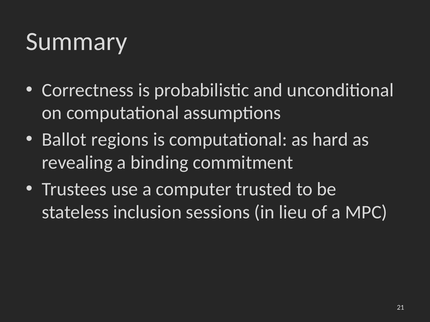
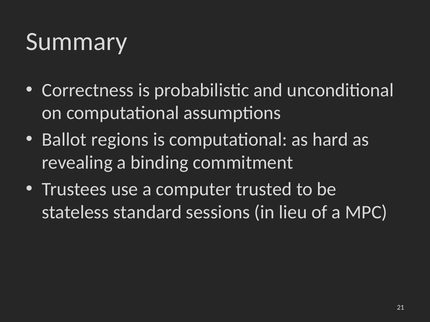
inclusion: inclusion -> standard (147, 213)
